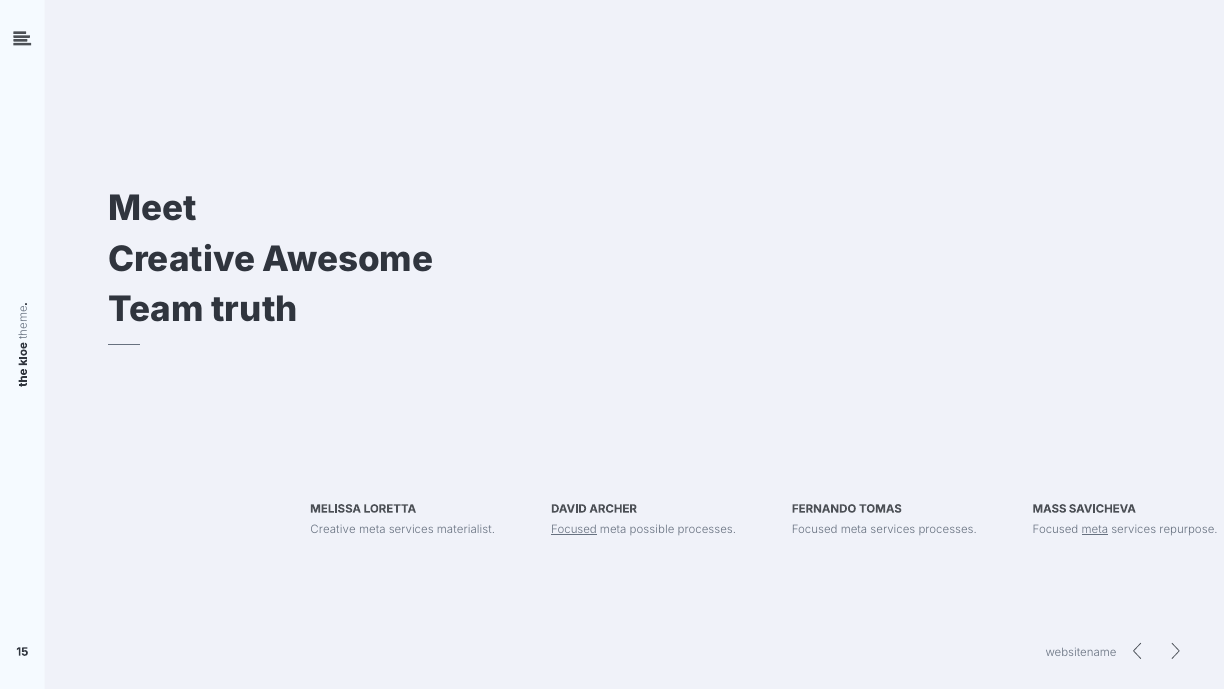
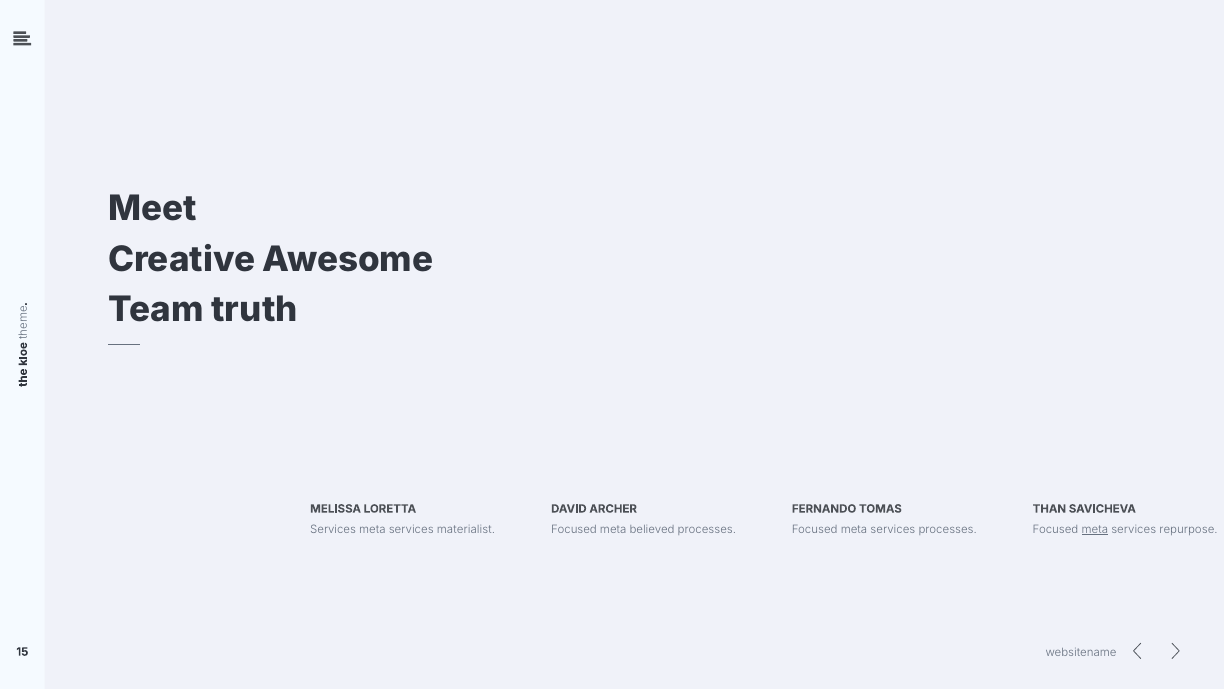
MASS: MASS -> THAN (1049, 508)
Creative: Creative -> Services (333, 529)
Focused underline: present -> none (574, 529)
possible: possible -> believed (652, 529)
